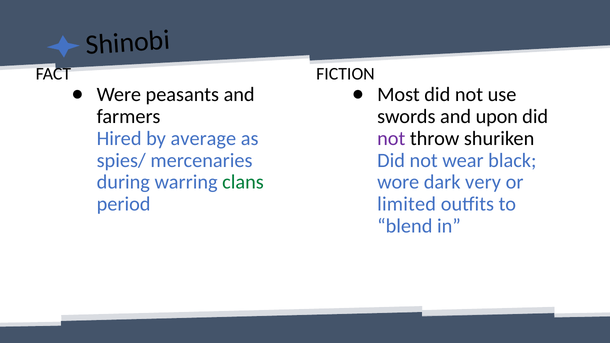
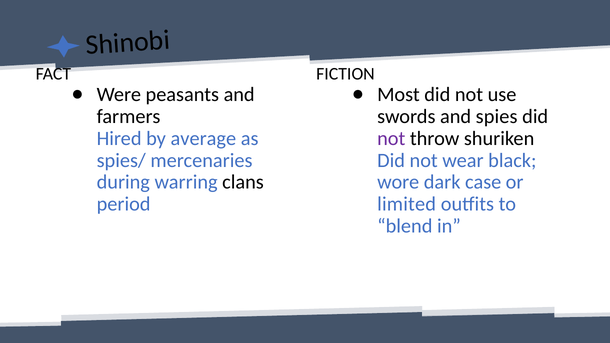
upon: upon -> spies (497, 116)
clans colour: green -> black (243, 182)
very: very -> case (483, 182)
